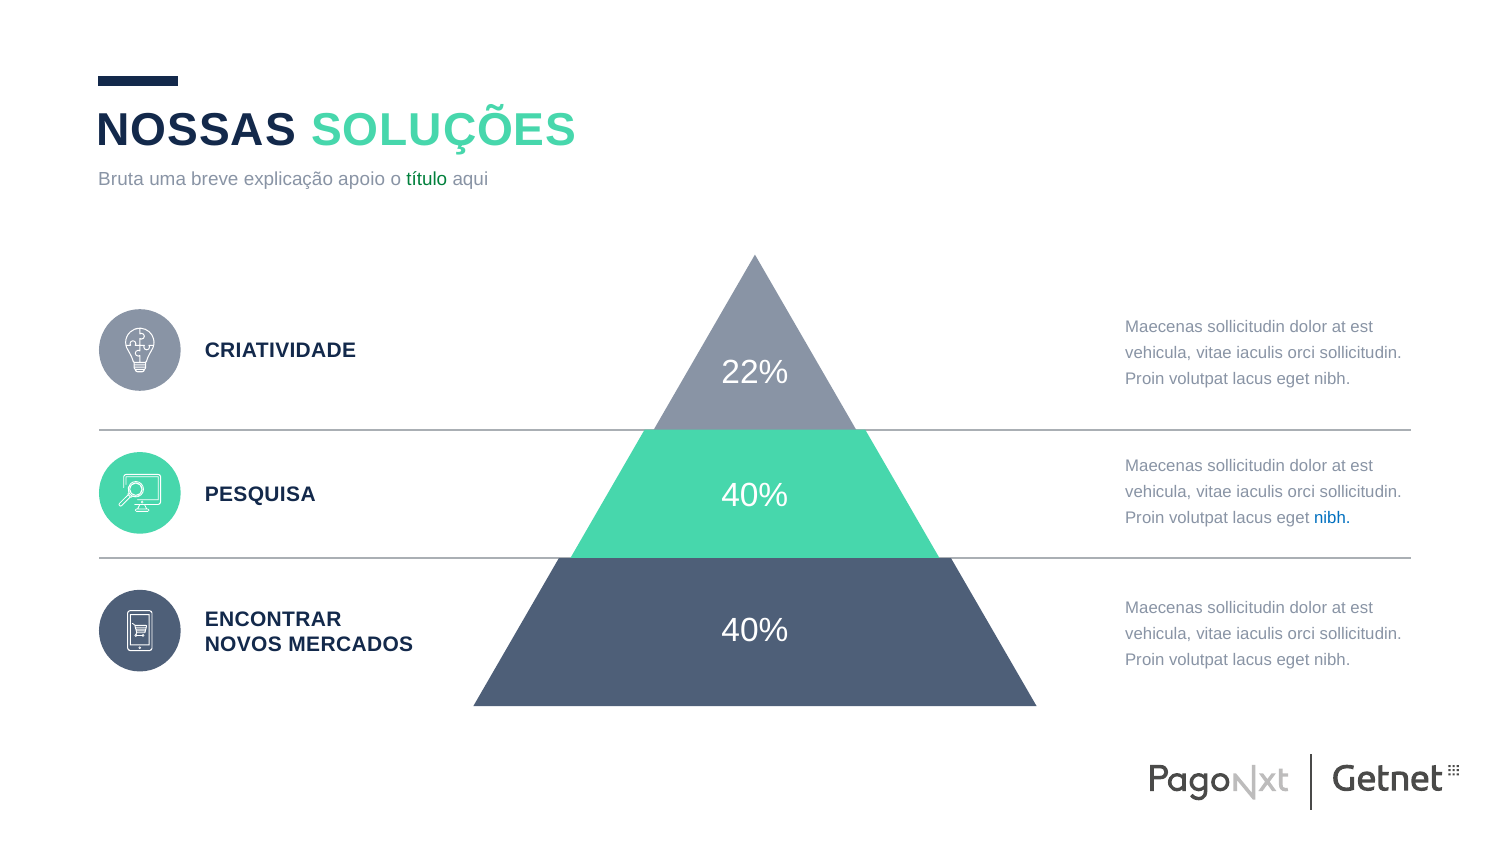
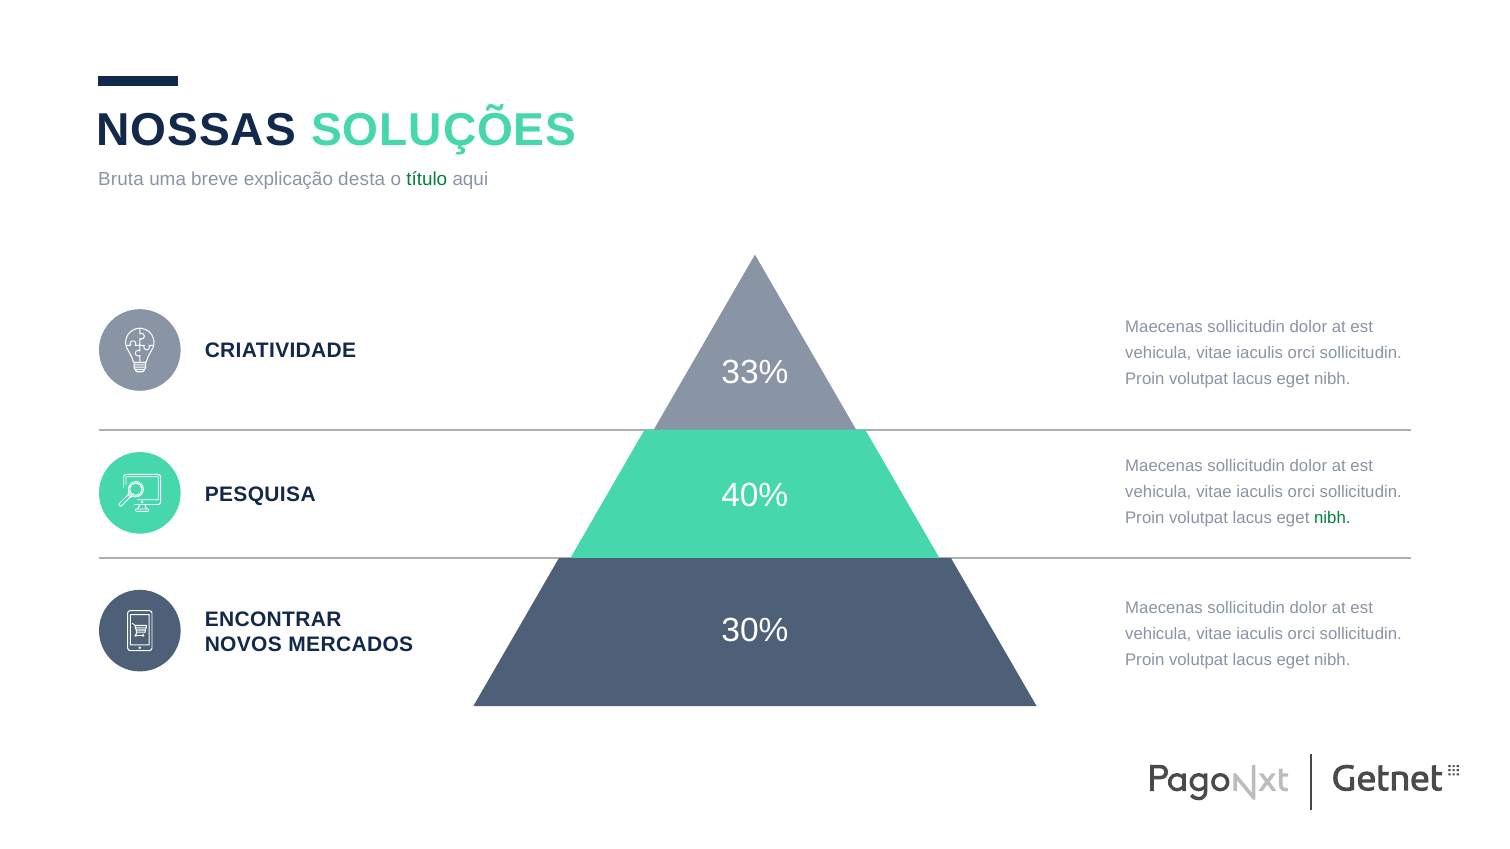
apoio: apoio -> desta (362, 180)
22%: 22% -> 33% (755, 372)
nibh colour: blue -> green (1332, 518)
40%: 40% -> 30% (755, 631)
